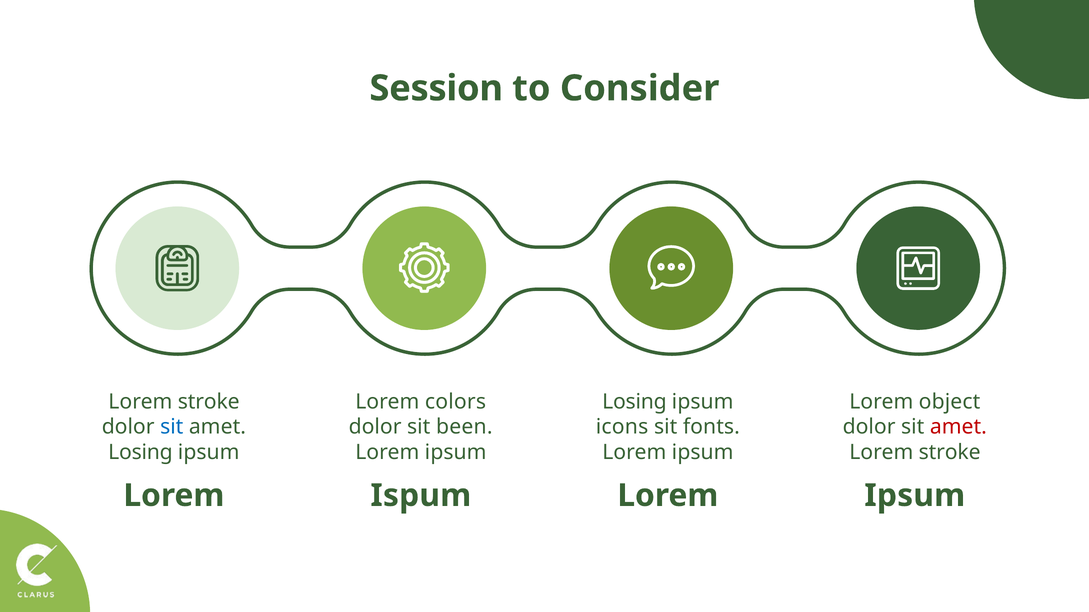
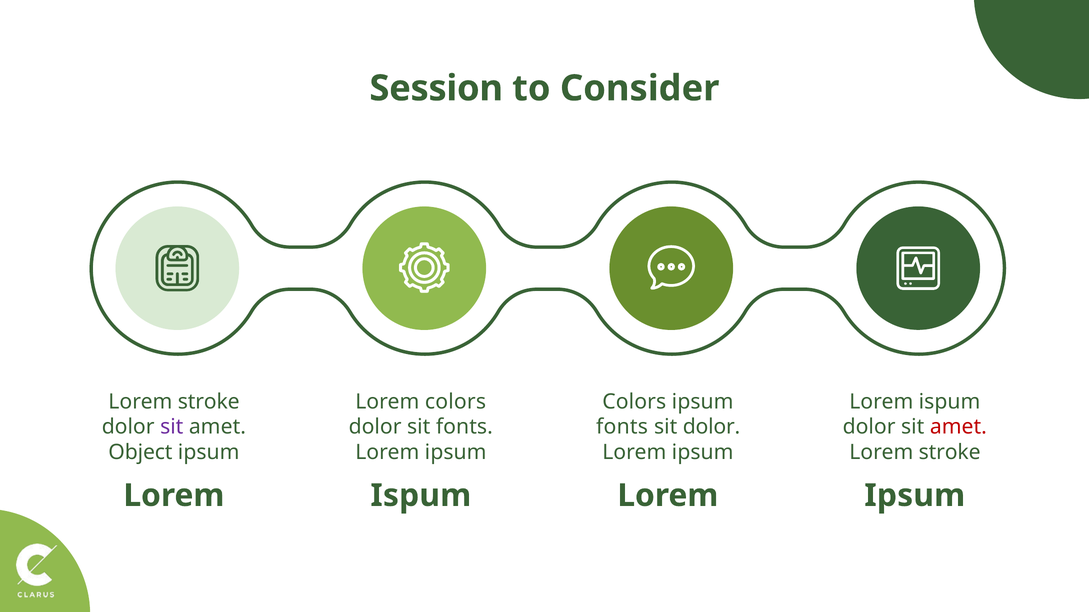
Losing: Losing -> Colors (634, 402)
Lorem object: object -> ispum (950, 402)
sit colour: blue -> purple (172, 427)
sit been: been -> fonts (464, 427)
icons: icons -> fonts (622, 427)
sit fonts: fonts -> dolor (712, 427)
Losing: Losing -> Object (140, 453)
